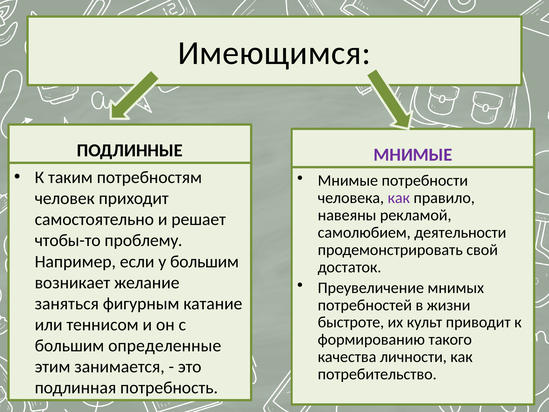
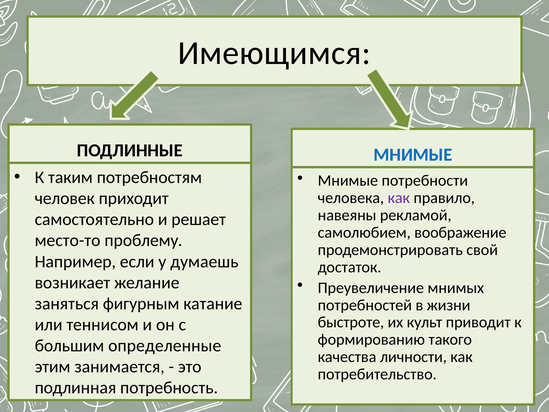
МНИМЫЕ colour: purple -> blue (413, 155)
деятельности: деятельности -> воображение (460, 232)
чтобы-то: чтобы-то -> место-то (68, 240)
у большим: большим -> думаешь (204, 261)
